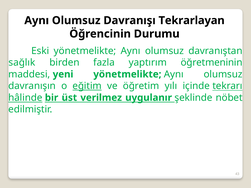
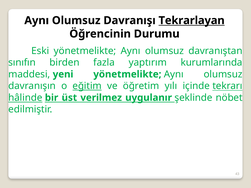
Tekrarlayan underline: none -> present (192, 20)
sağlık: sağlık -> sınıfın (22, 63)
öğretmeninin: öğretmeninin -> kurumlarında (212, 63)
